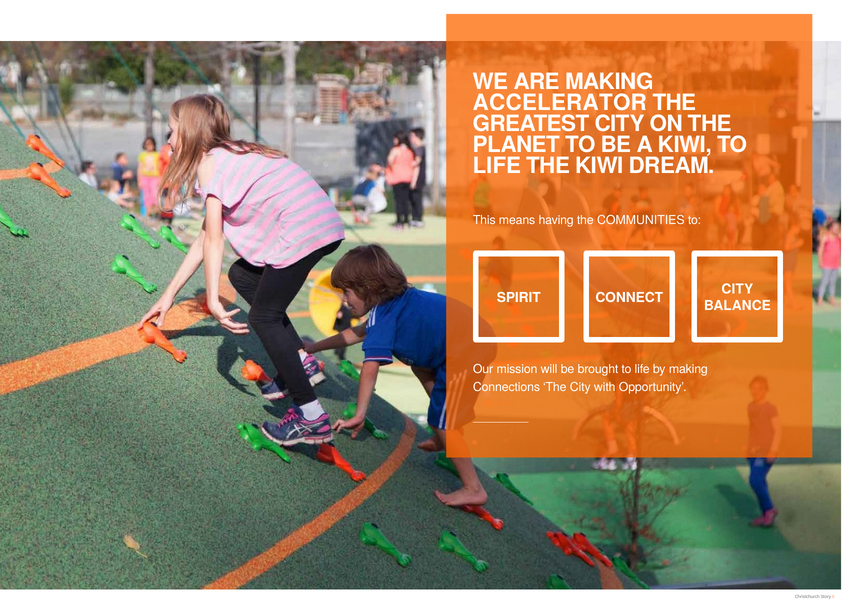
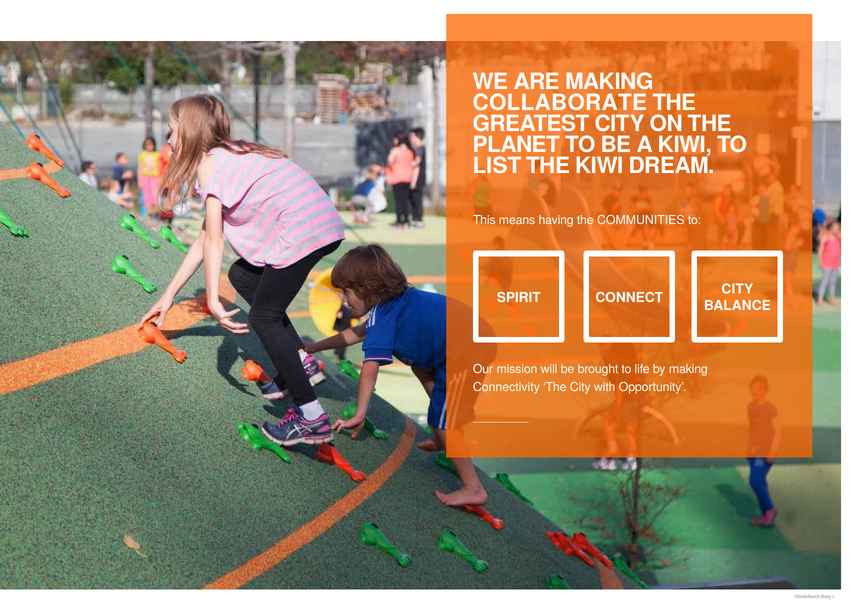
ACCELERATOR: ACCELERATOR -> COLLABORATE (560, 103)
LIFE: LIFE -> LIST (497, 166)
Connections: Connections -> Connectivity (506, 387)
